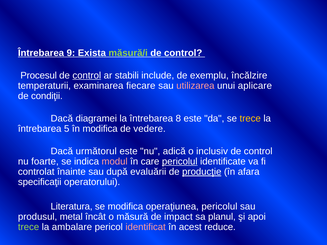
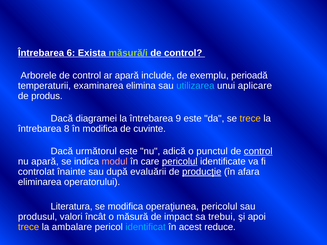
9: 9 -> 6 (71, 53)
Procesul: Procesul -> Arborele (39, 75)
control underline: present -> none (87, 75)
ar stabili: stabili -> apară (127, 75)
încălzire: încălzire -> perioadă (249, 75)
fiecare: fiecare -> elimina (141, 86)
utilizarea colour: pink -> light blue (195, 86)
condiţii: condiţii -> produs (47, 96)
8: 8 -> 9 (178, 119)
5: 5 -> 8 (67, 129)
vedere: vedere -> cuvinte (150, 129)
inclusiv: inclusiv -> punctul (212, 151)
control underline: none -> present (258, 151)
nu foarte: foarte -> apară (45, 162)
specificaţii: specificaţii -> eliminarea (40, 182)
metal: metal -> valori (71, 217)
planul: planul -> trebui (222, 217)
trece colour: light green -> yellow (29, 227)
identificat colour: pink -> light blue (146, 227)
